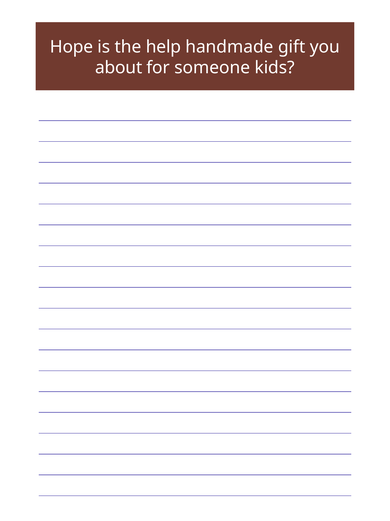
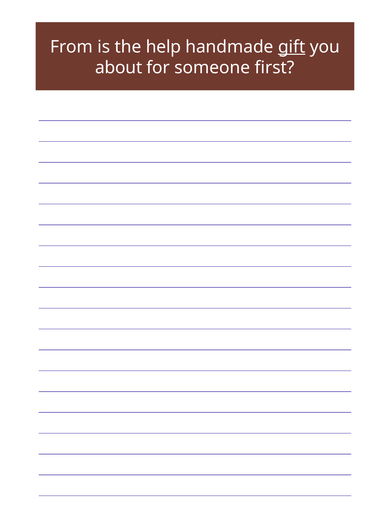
Hope: Hope -> From (71, 47)
gift underline: none -> present (292, 47)
kids: kids -> first (275, 67)
